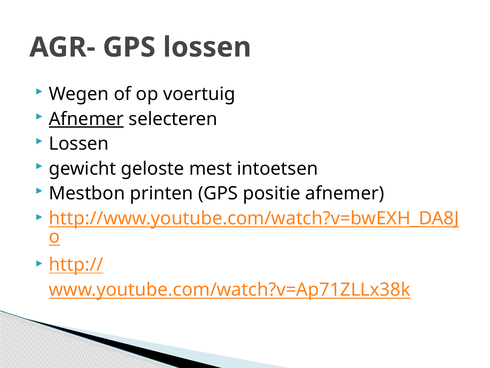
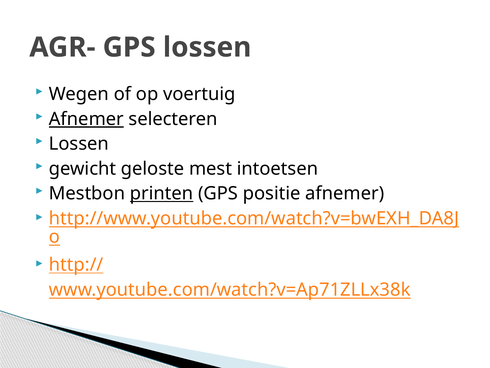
printen underline: none -> present (162, 193)
